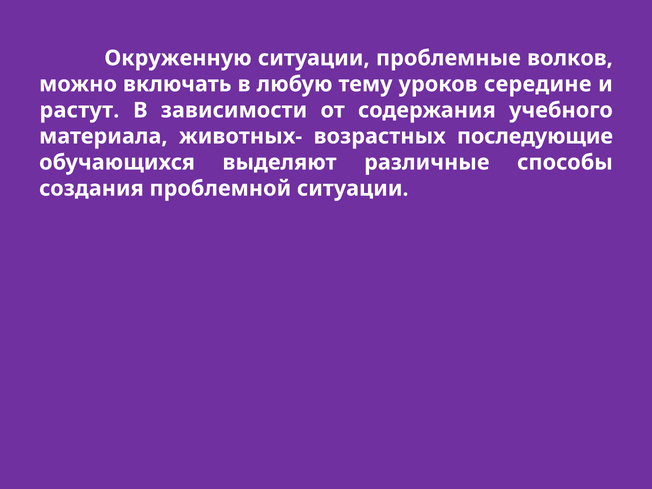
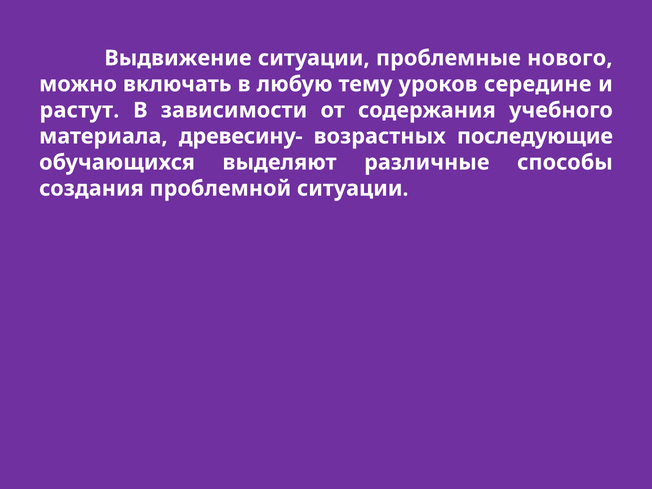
Окруженную: Окруженную -> Выдвижение (178, 58)
волков: волков -> нового (570, 58)
животных-: животных- -> древесину- (241, 136)
